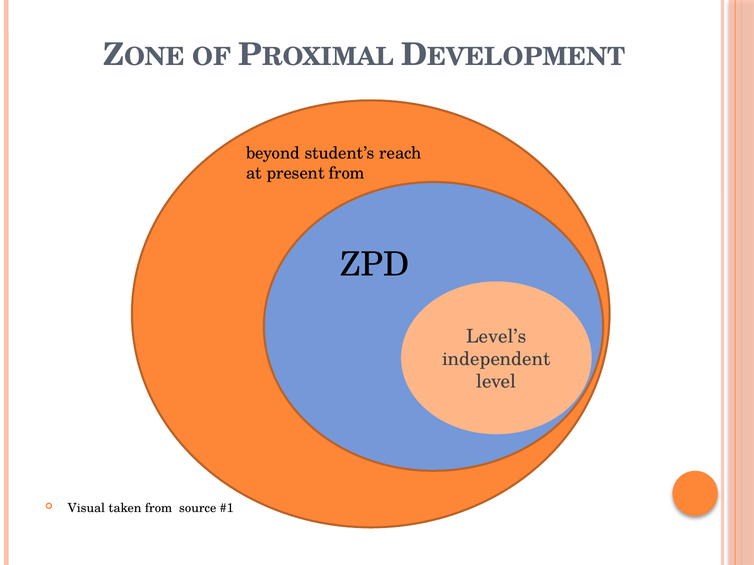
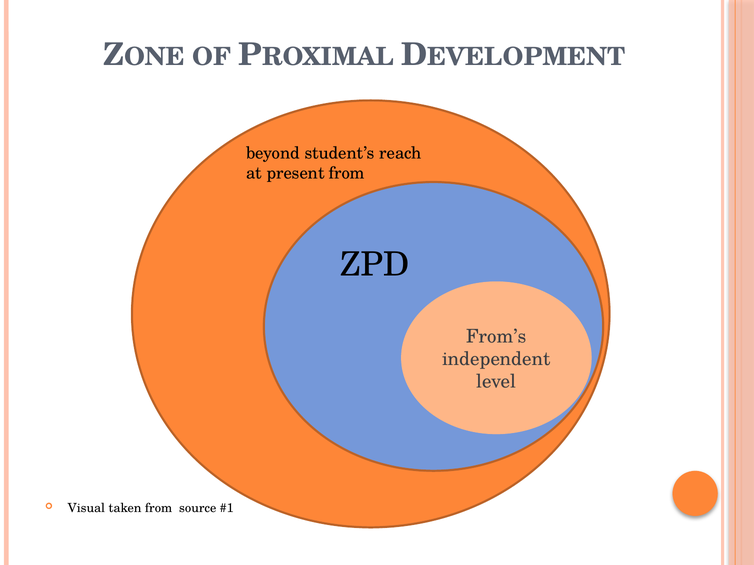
Level’s: Level’s -> From’s (496, 337)
